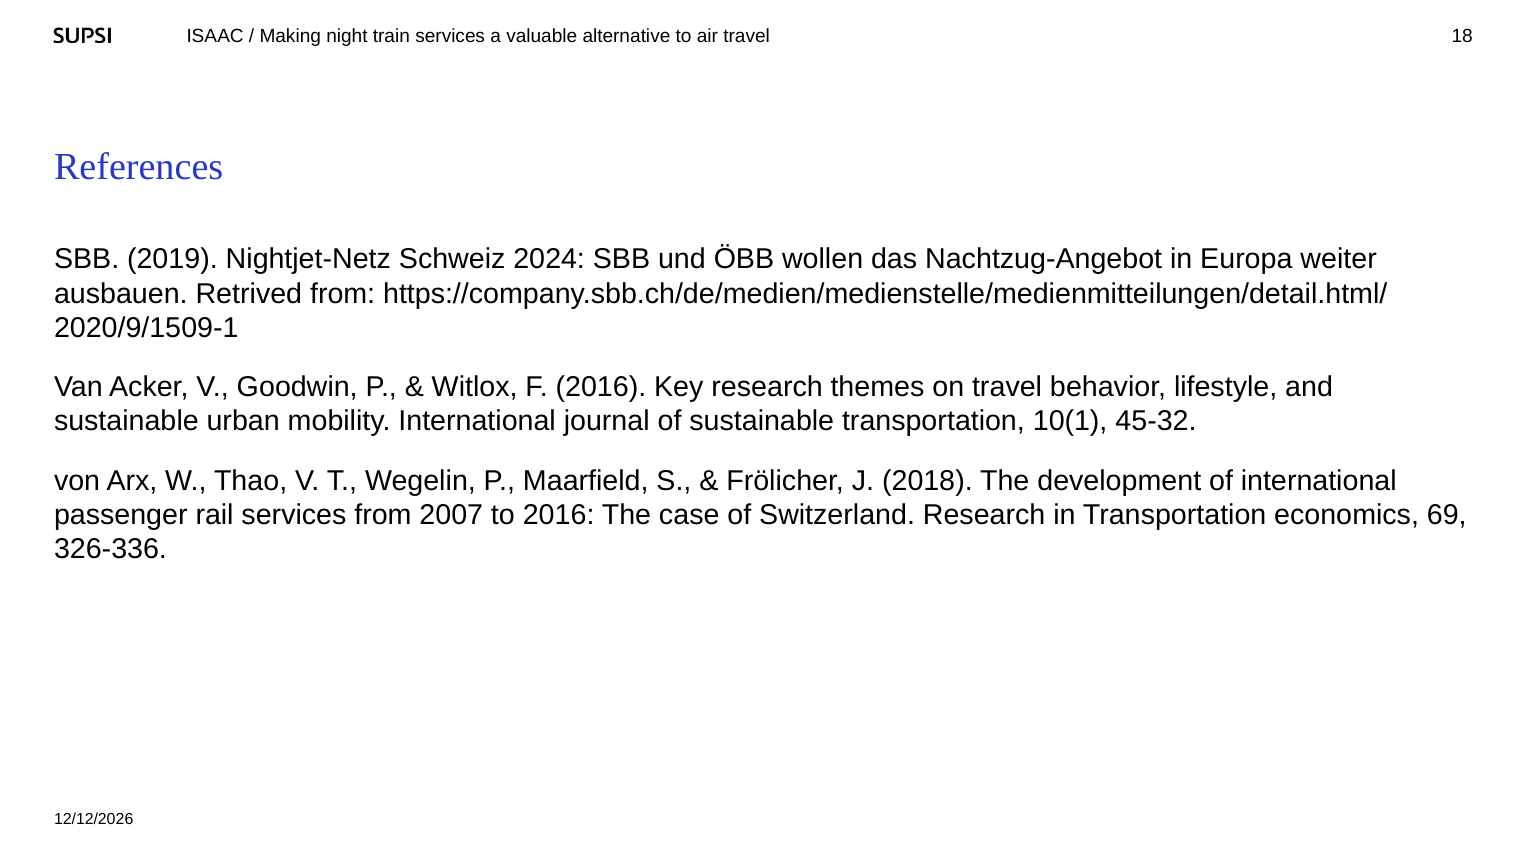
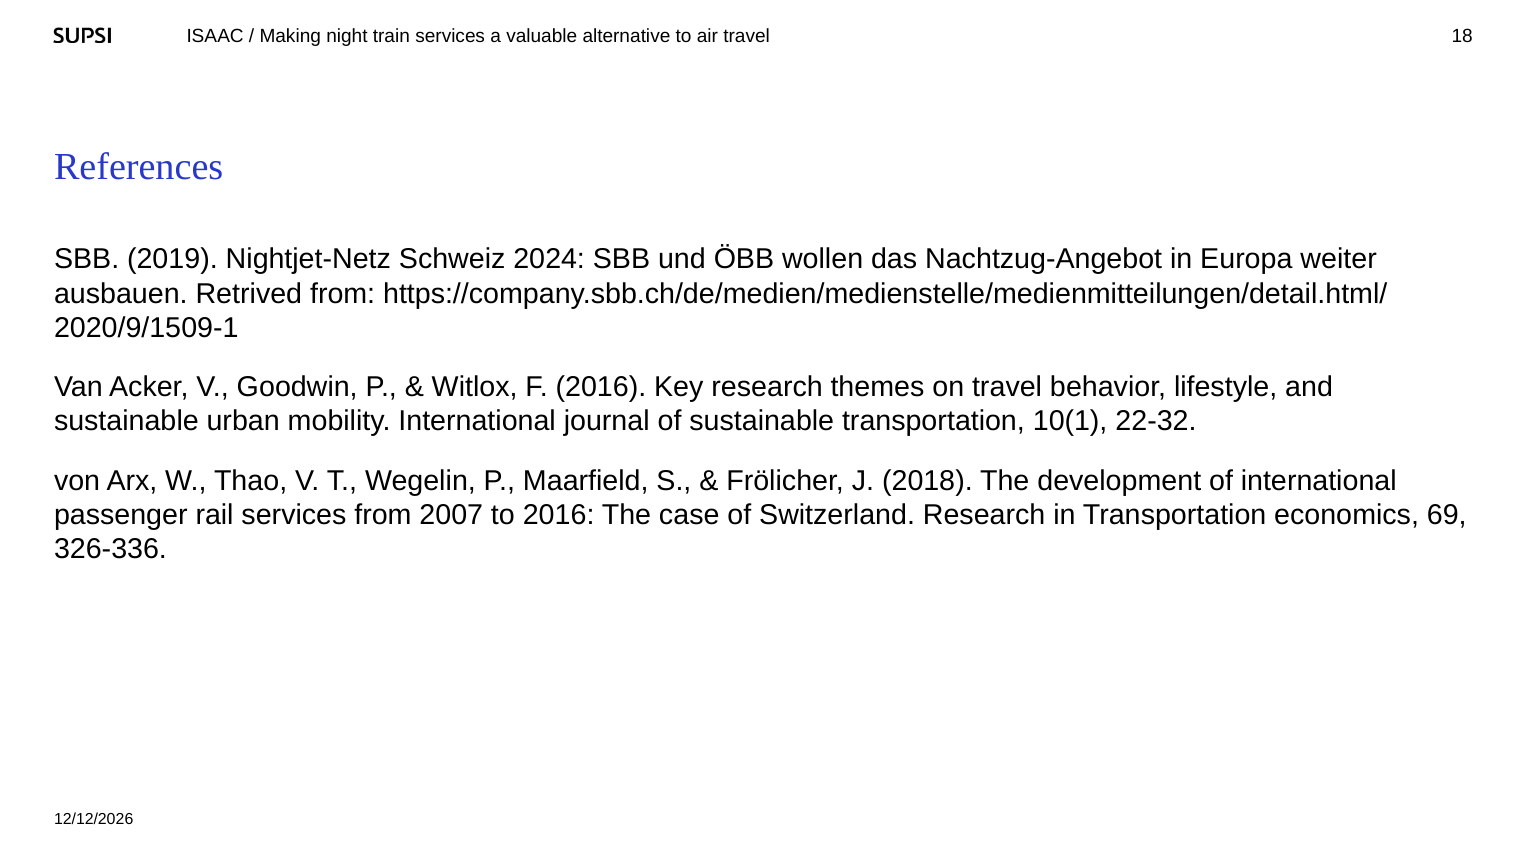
45-32: 45-32 -> 22-32 (1156, 421)
